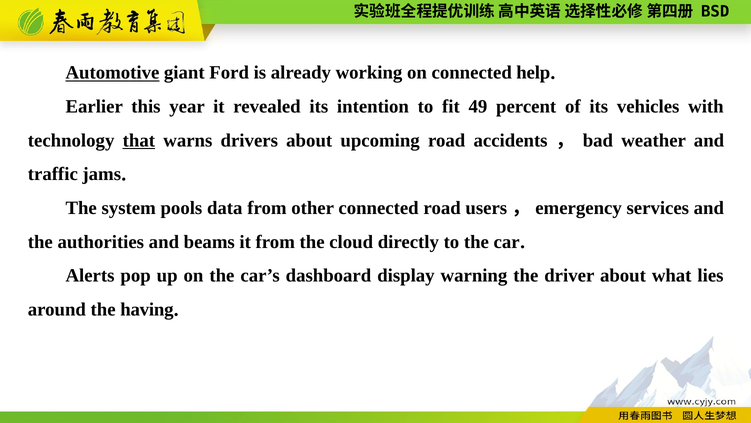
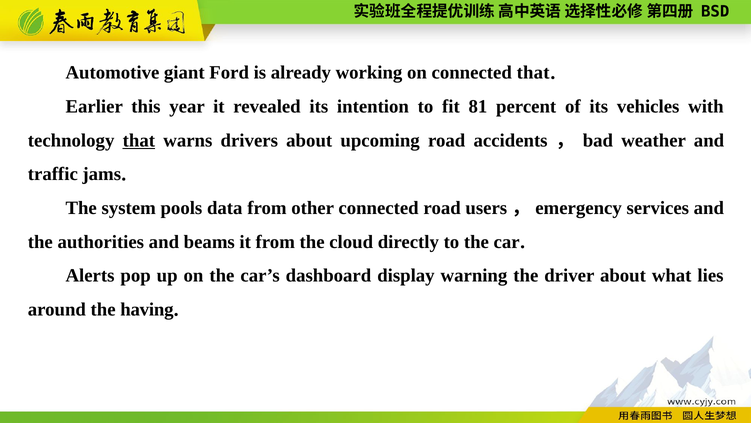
Automotive underline: present -> none (112, 73)
connected help: help -> that (533, 73)
49: 49 -> 81 (478, 106)
